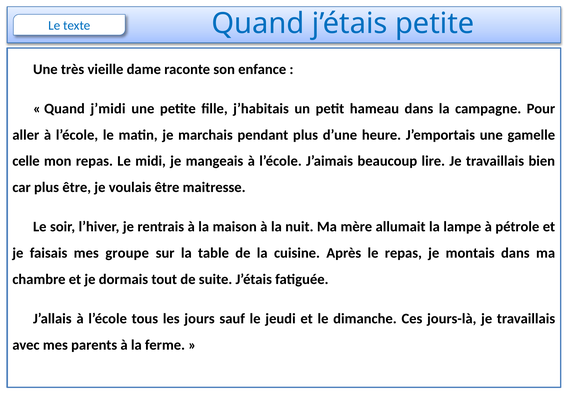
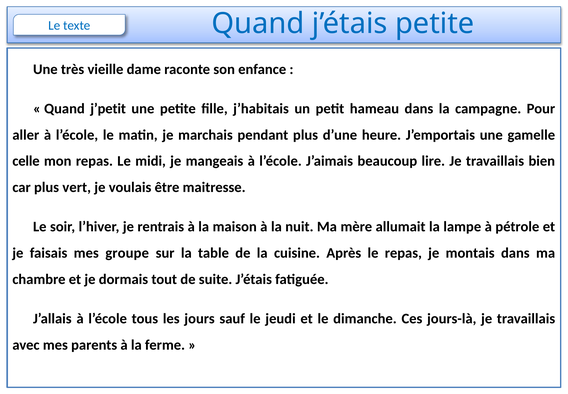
j’midi: j’midi -> j’petit (108, 108)
plus être: être -> vert (77, 187)
